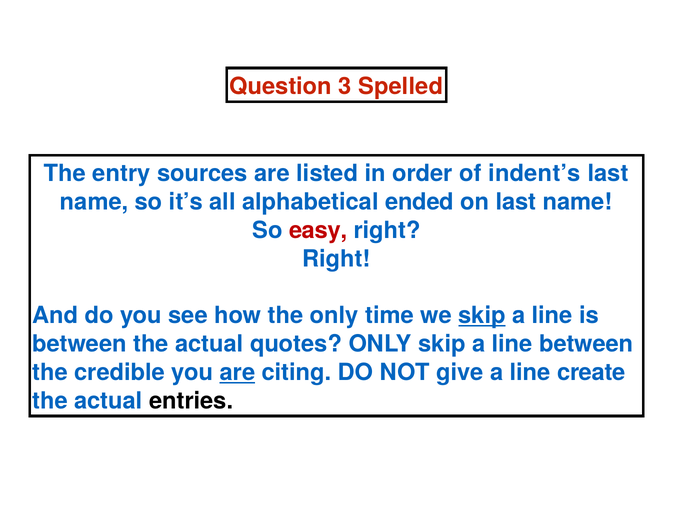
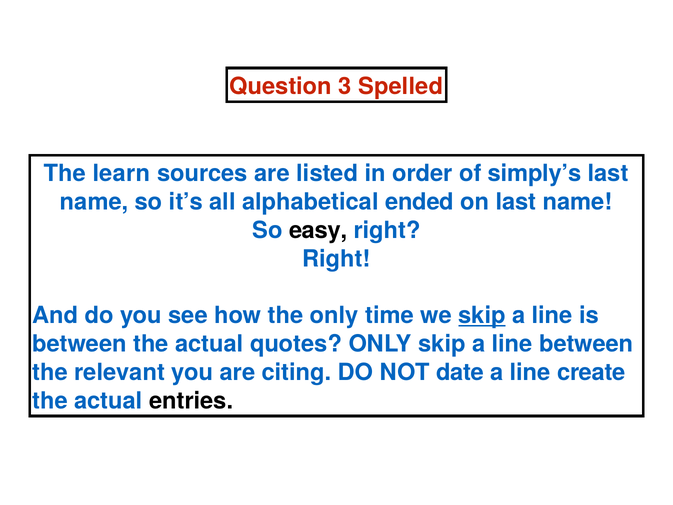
entry: entry -> learn (121, 173)
indent’s: indent’s -> simply’s (535, 173)
easy colour: red -> black (318, 230)
credible: credible -> relevant (120, 372)
are underline: present -> none (237, 372)
give: give -> date (460, 372)
